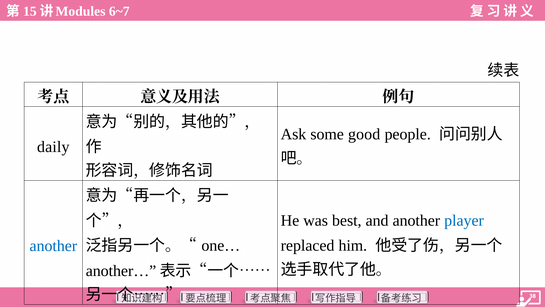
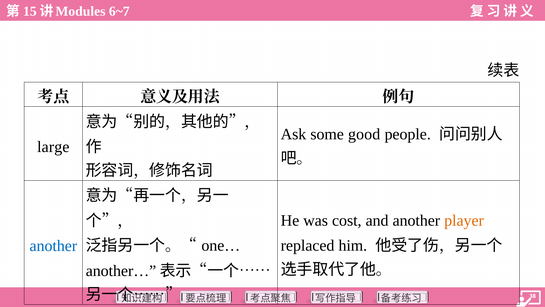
daily: daily -> large (53, 147)
best: best -> cost (347, 220)
player colour: blue -> orange (464, 220)
